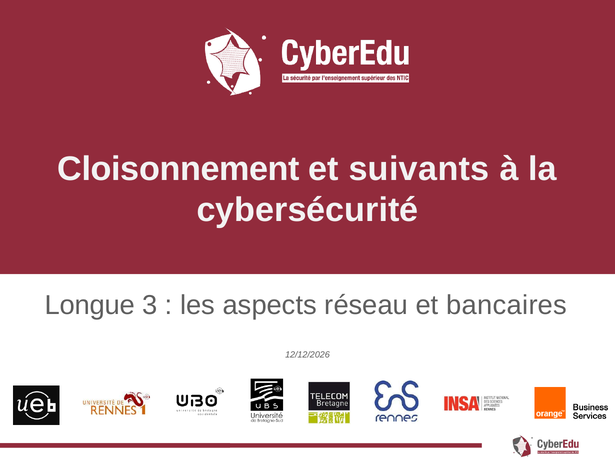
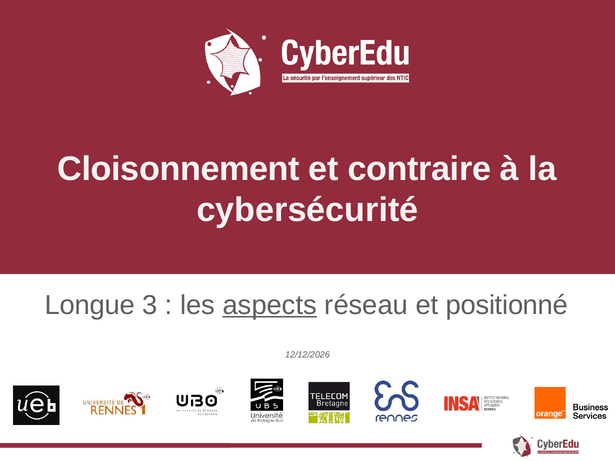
suivants: suivants -> contraire (419, 169)
aspects underline: none -> present (270, 305)
bancaires: bancaires -> positionné (507, 305)
